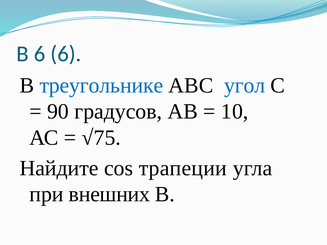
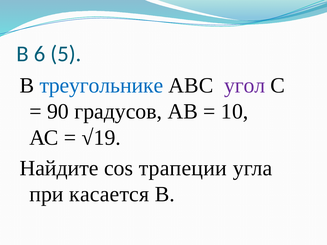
6 6: 6 -> 5 (66, 54)
угол colour: blue -> purple (245, 85)
√75: √75 -> √19 (101, 138)
внешних: внешних -> касается (109, 194)
